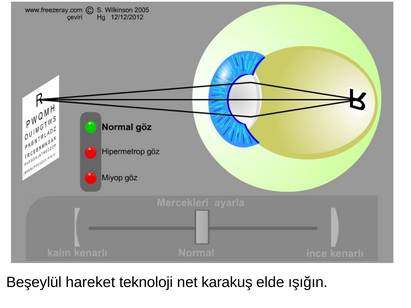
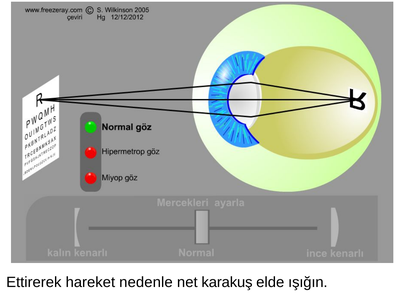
Beşeylül: Beşeylül -> Ettirerek (34, 283)
teknoloji: teknoloji -> nedenle (146, 283)
